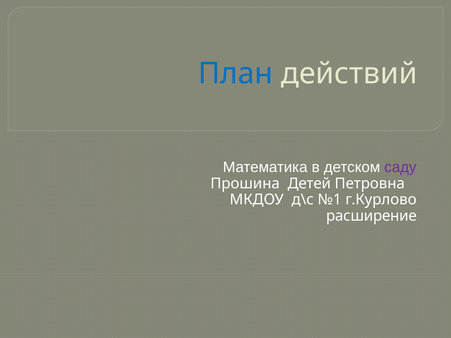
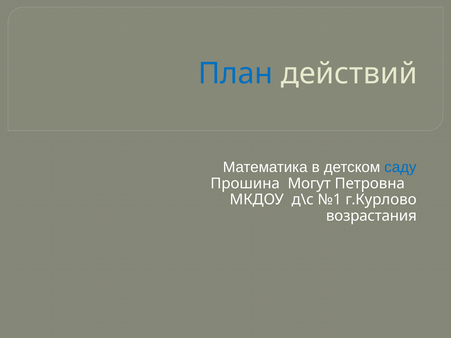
саду colour: purple -> blue (400, 167)
Детей: Детей -> Могут (309, 184)
расширение: расширение -> возрастания (371, 216)
